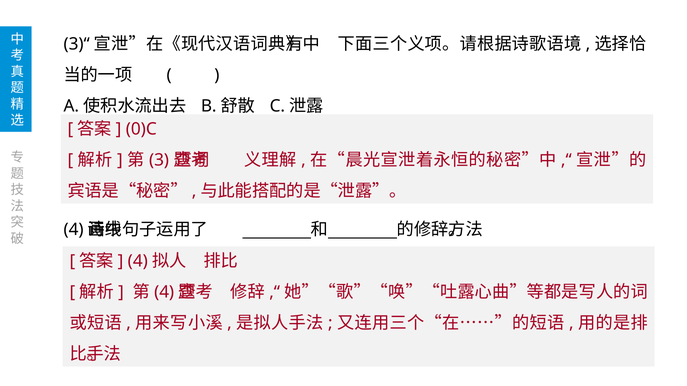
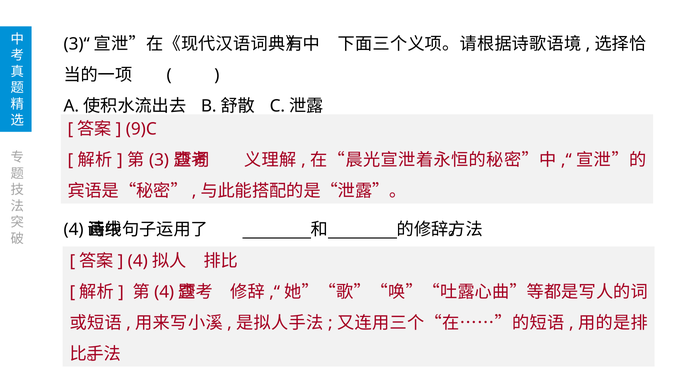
0)C: 0)C -> 9)C (141, 129)
